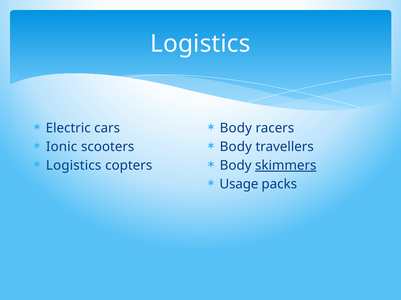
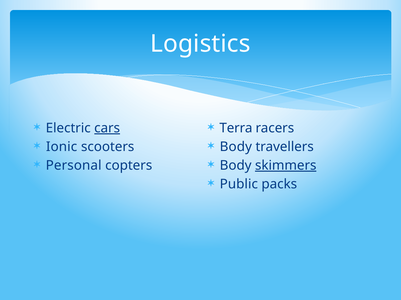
cars underline: none -> present (107, 128)
Body: Body -> Terra (236, 128)
Logistics: Logistics -> Personal (74, 166)
Usage: Usage -> Public (239, 185)
